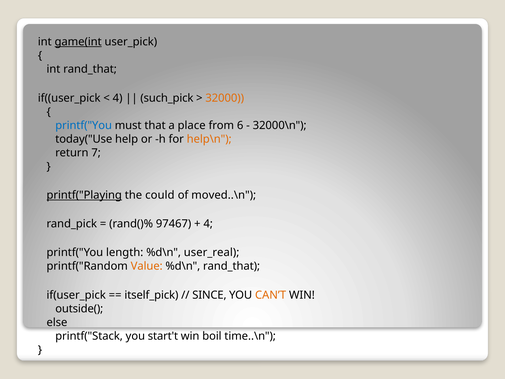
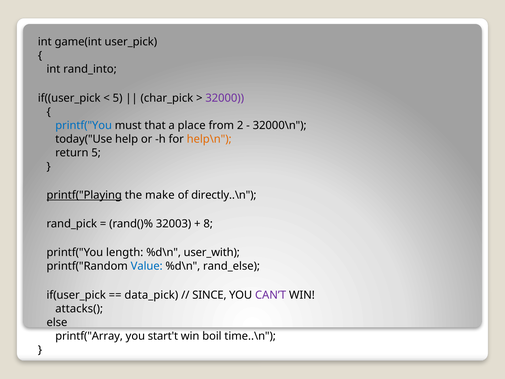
game(int underline: present -> none (78, 42)
int rand_that: rand_that -> rand_into (90, 69)
4: 4 -> 5 (118, 98)
such_pick: such_pick -> char_pick (167, 98)
32000 colour: orange -> purple (225, 98)
6: 6 -> 2 (240, 125)
return 7: 7 -> 5 (96, 153)
could: could -> make (160, 195)
moved..\n: moved..\n -> directly..\n (224, 195)
97467: 97467 -> 32003 (174, 224)
4: 4 -> 8 (208, 224)
user_real: user_real -> user_with (212, 252)
Value colour: orange -> blue (147, 266)
%d\n rand_that: rand_that -> rand_else (232, 266)
itself_pick: itself_pick -> data_pick (151, 295)
CAN’T colour: orange -> purple (271, 295)
outside(: outside( -> attacks( (79, 309)
printf("Stack: printf("Stack -> printf("Array (89, 336)
